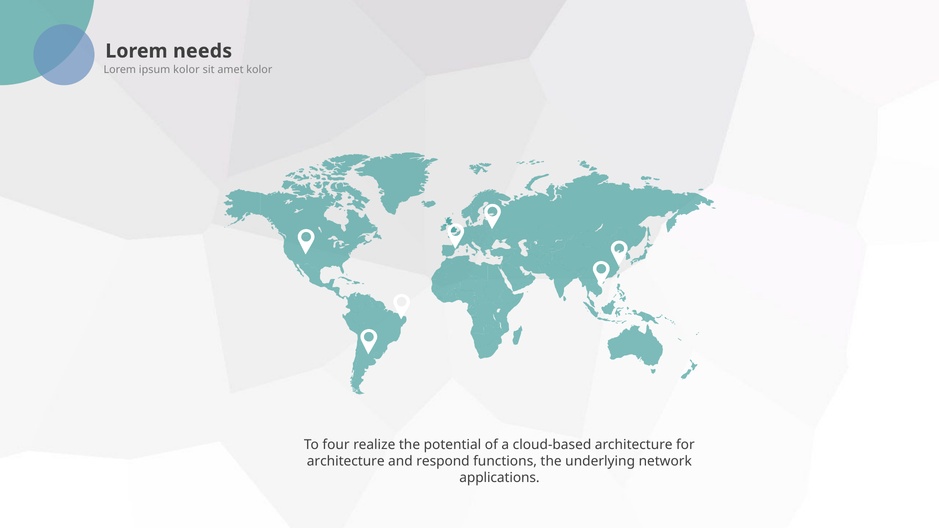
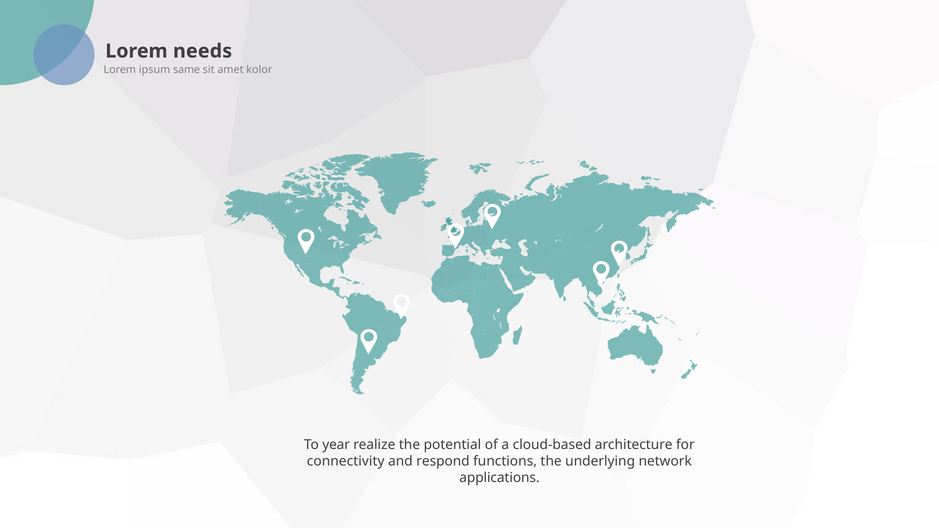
ipsum kolor: kolor -> same (187, 70)
four: four -> year (336, 445)
architecture: architecture -> connectivity (346, 462)
